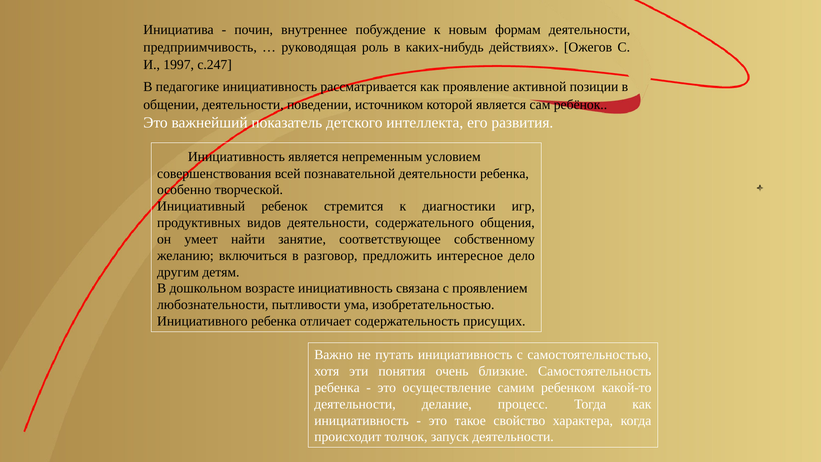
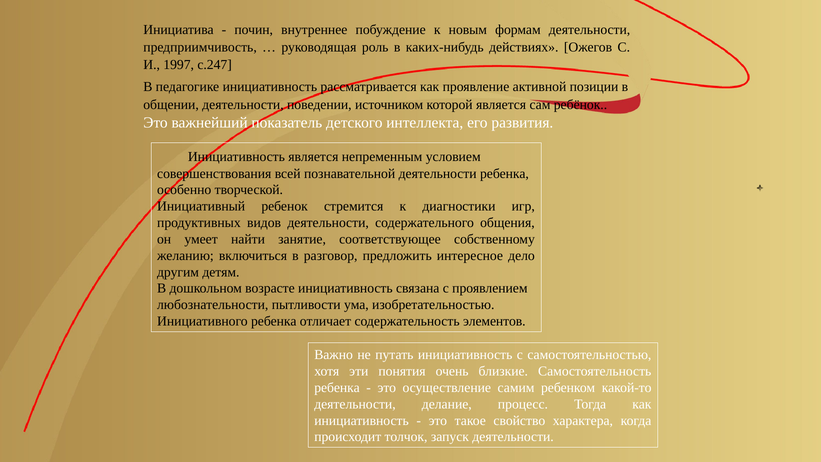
присущих: присущих -> элементов (494, 321)
